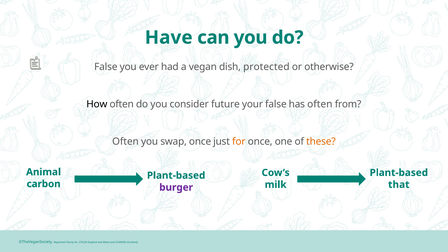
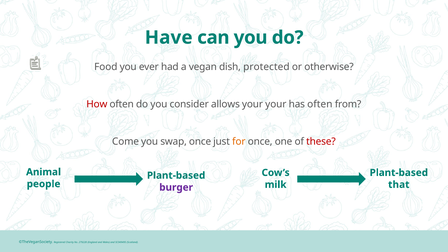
False: False -> Food (106, 67)
How colour: black -> red (97, 104)
future: future -> allows (225, 104)
your false: false -> your (276, 104)
Often: Often -> Come (126, 142)
these colour: orange -> red (321, 142)
carbon: carbon -> people (44, 184)
